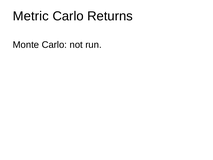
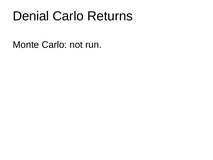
Metric: Metric -> Denial (31, 16)
